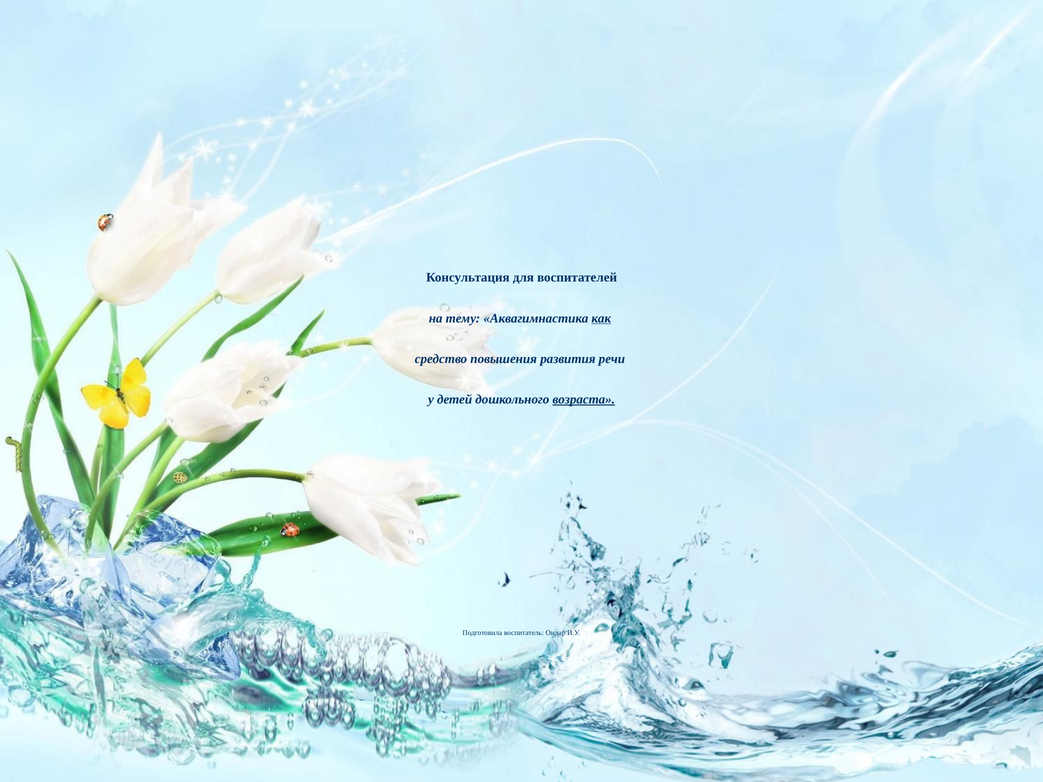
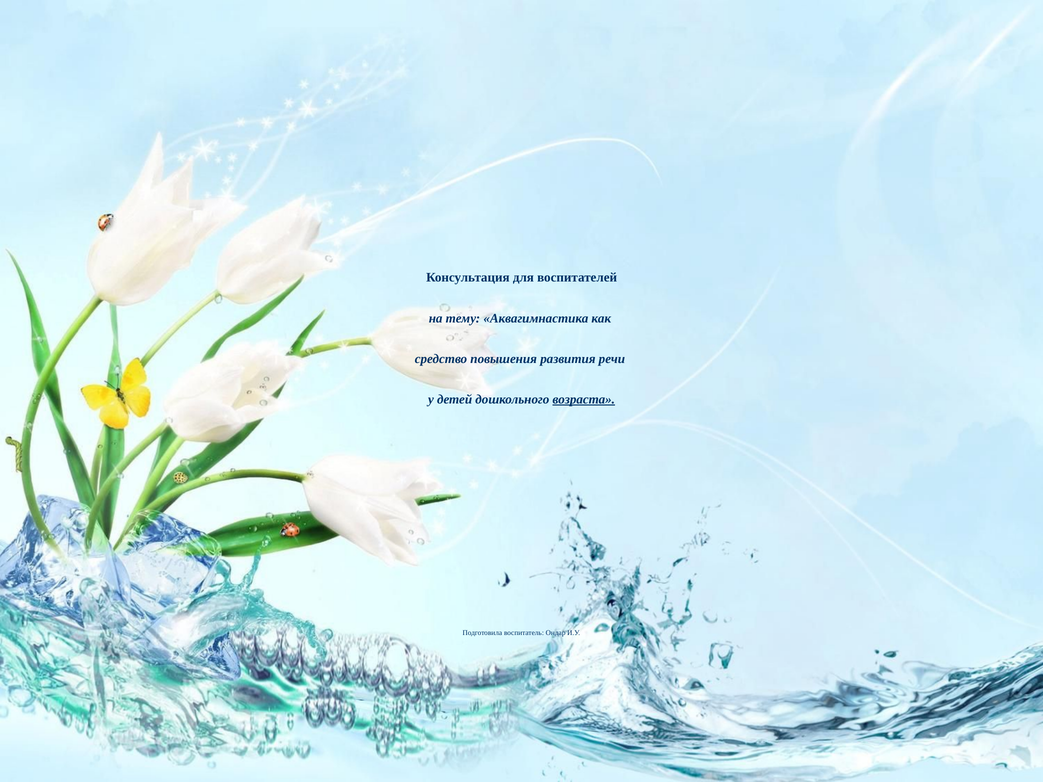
как underline: present -> none (601, 318)
